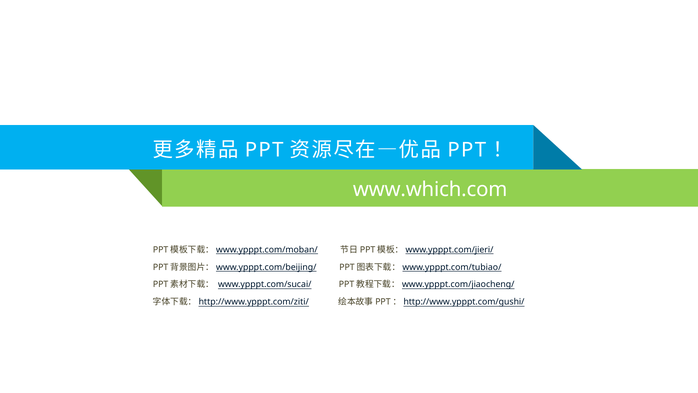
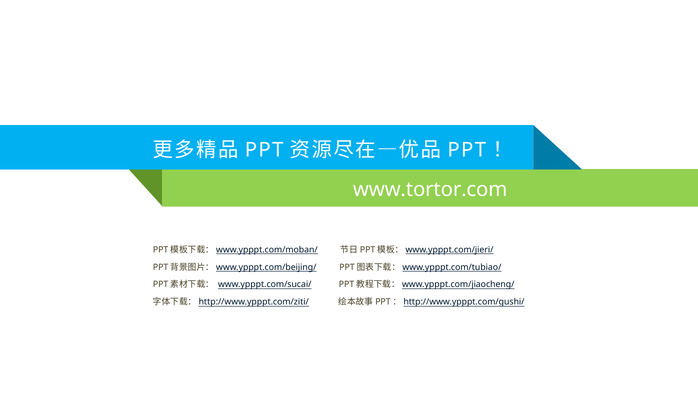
www.which.com: www.which.com -> www.tortor.com (430, 189)
